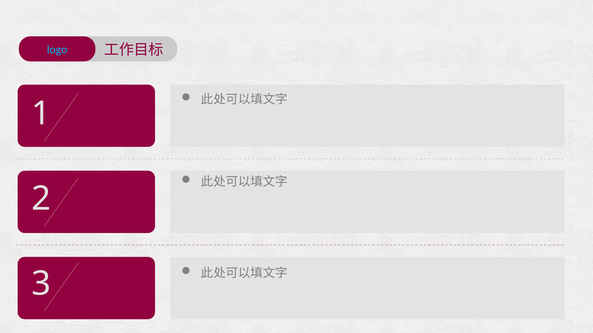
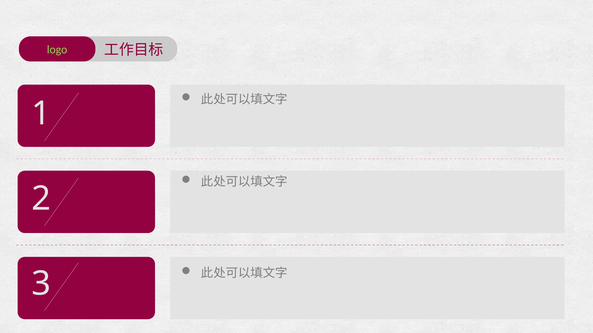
logo colour: light blue -> light green (57, 50)
